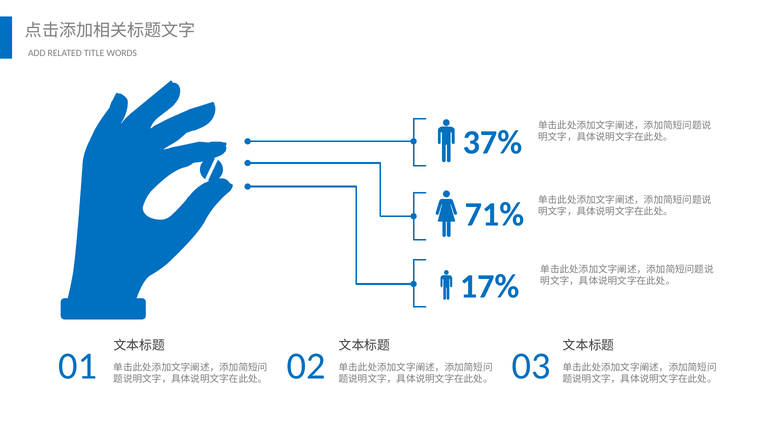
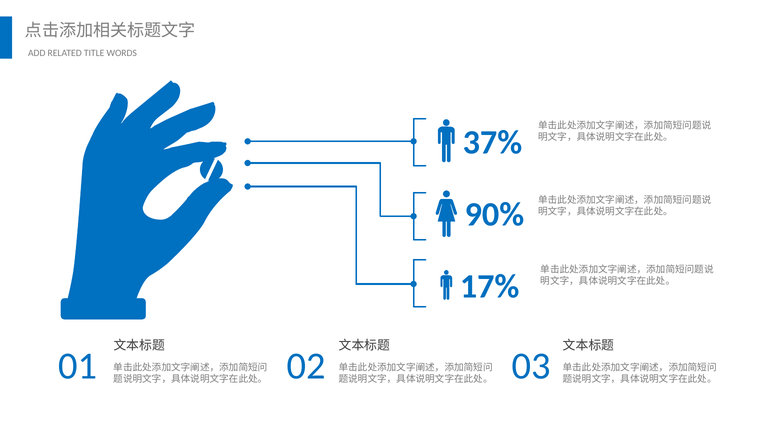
71%: 71% -> 90% (494, 215)
